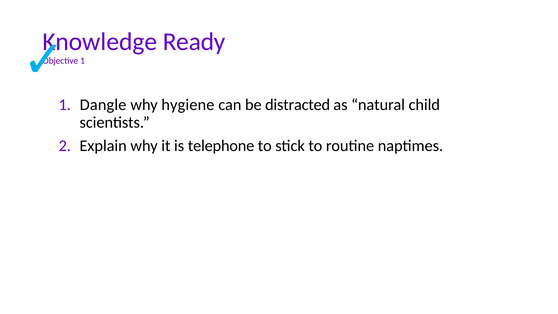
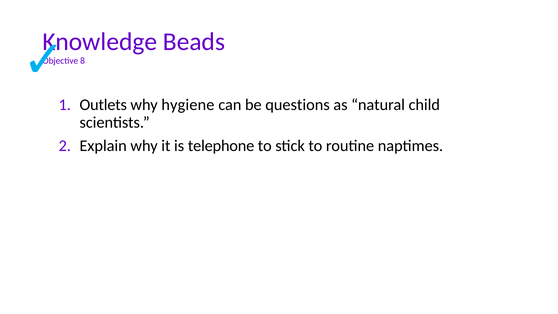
Ready: Ready -> Beads (194, 42)
1: 1 -> 8 (83, 61)
Dangle: Dangle -> Outlets (103, 105)
distracted: distracted -> questions (298, 105)
